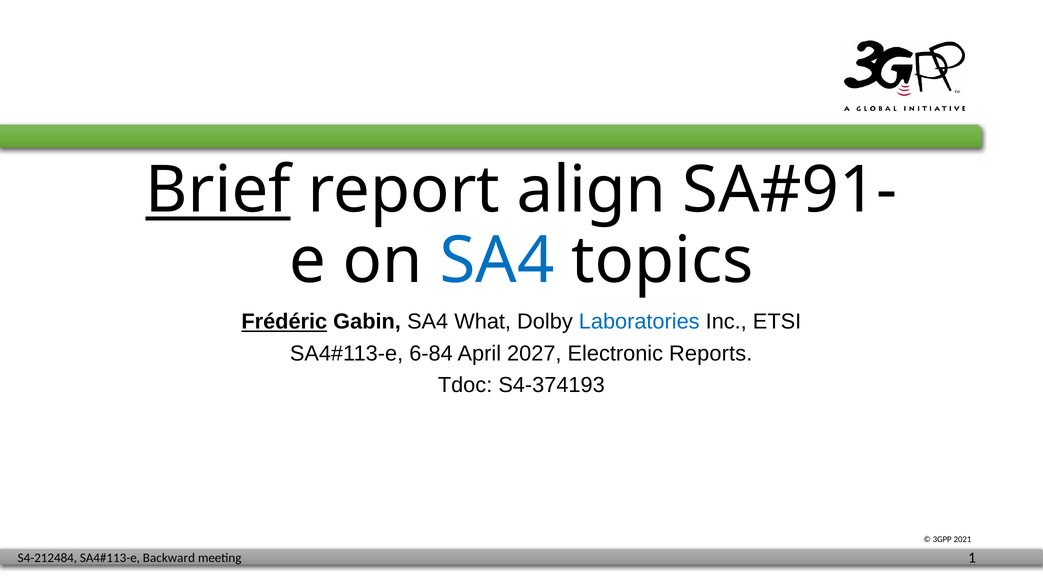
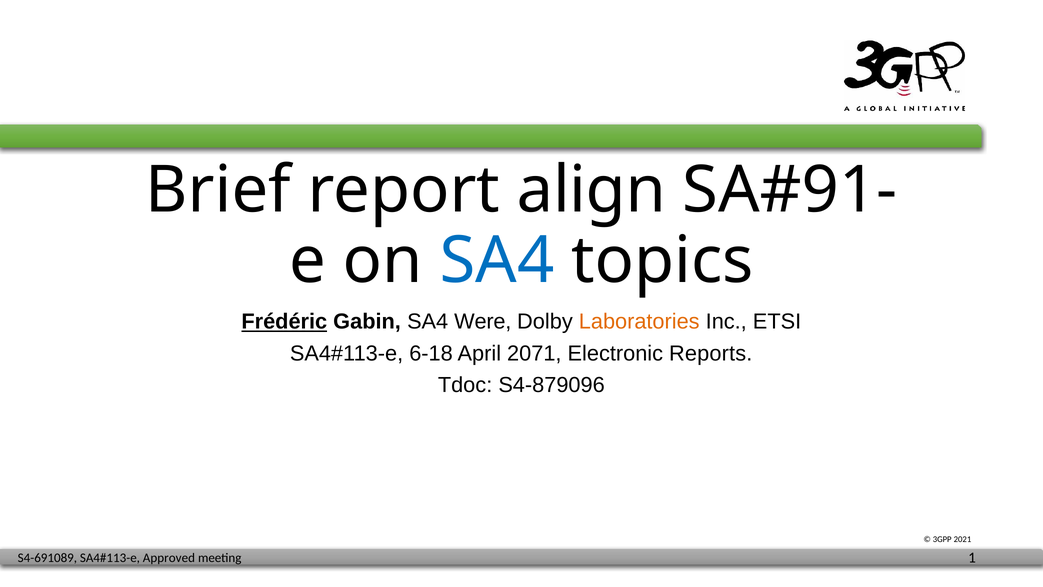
Brief underline: present -> none (218, 190)
What: What -> Were (483, 322)
Laboratories colour: blue -> orange (639, 322)
6-84: 6-84 -> 6-18 (431, 353)
2027: 2027 -> 2071 (534, 353)
S4-374193: S4-374193 -> S4-879096 (552, 385)
S4-212484: S4-212484 -> S4-691089 (47, 558)
Backward: Backward -> Approved (169, 558)
